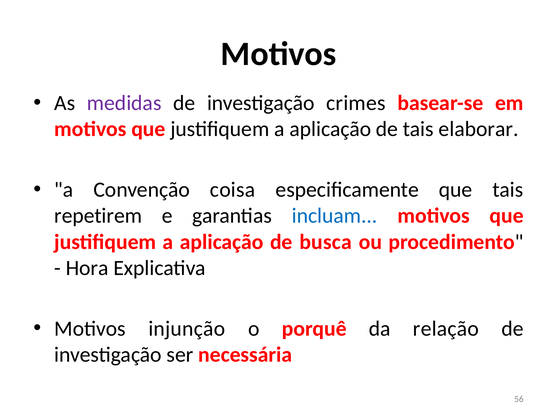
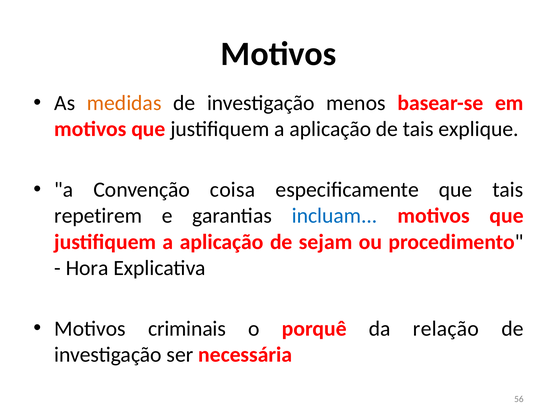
medidas colour: purple -> orange (124, 103)
crimes: crimes -> menos (356, 103)
elaborar: elaborar -> explique (479, 129)
busca: busca -> sejam (326, 242)
injunção: injunção -> criminais (187, 328)
